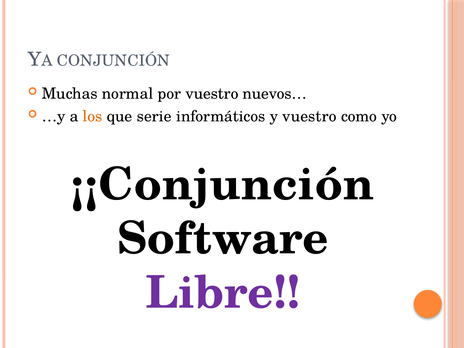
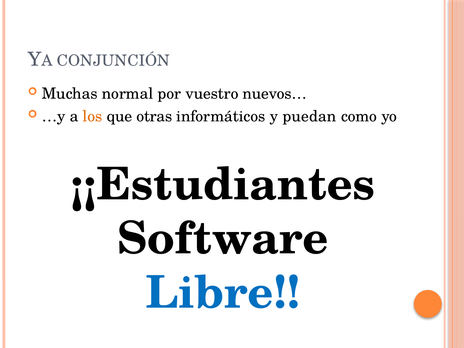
serie: serie -> otras (154, 116)
y vuestro: vuestro -> puedan (309, 116)
¡¡Conjunción: ¡¡Conjunción -> ¡¡Estudiantes (223, 185)
Libre colour: purple -> blue (223, 293)
